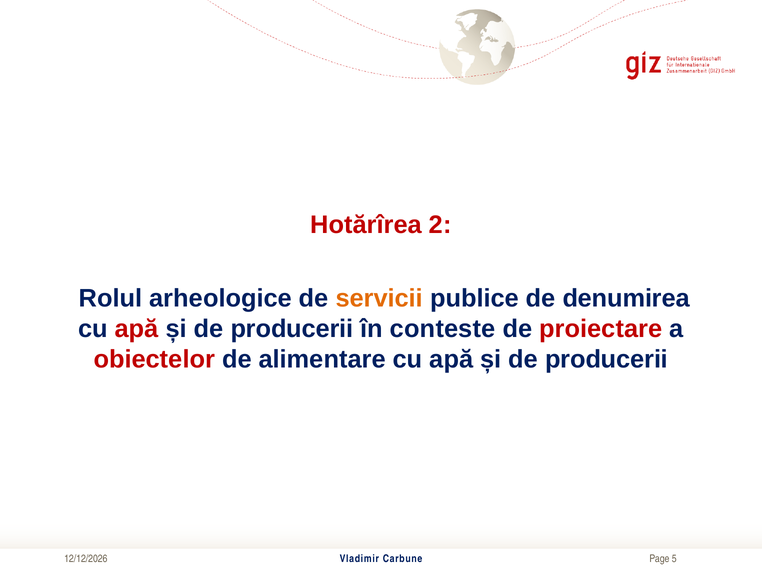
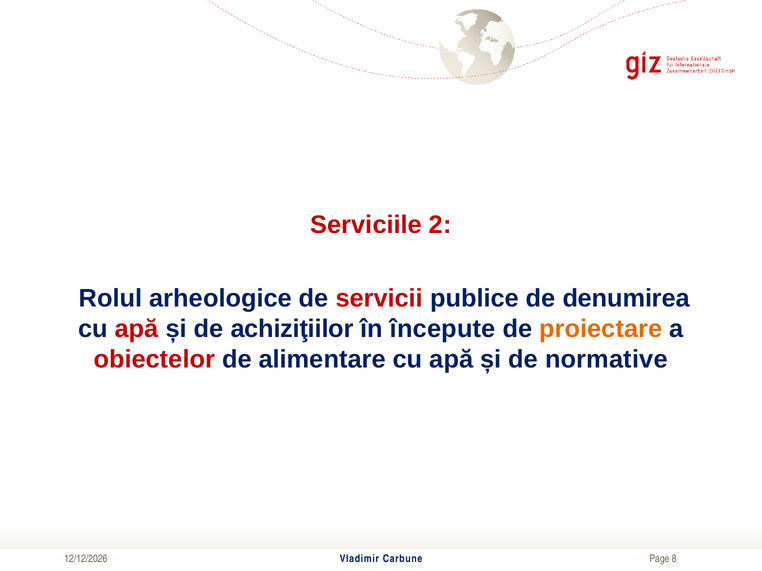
Hotărîrea: Hotărîrea -> Serviciile (366, 225)
servicii colour: orange -> red (379, 298)
producerii: producerii -> achiziţiilor (292, 329)
conteste: conteste -> începute (443, 329)
proiectare colour: red -> orange (601, 329)
producerii: producerii -> normative (606, 359)
5: 5 -> 8 (674, 559)
